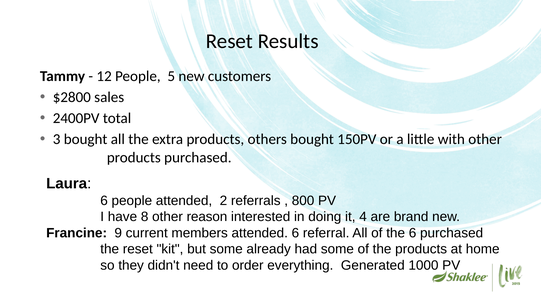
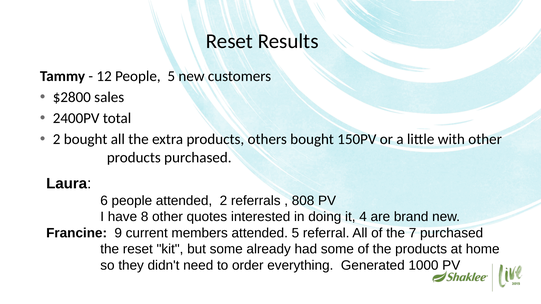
3: 3 -> 2 (57, 140)
800: 800 -> 808 (303, 201)
reason: reason -> quotes (207, 217)
attended 6: 6 -> 5 (295, 233)
the 6: 6 -> 7 (413, 233)
